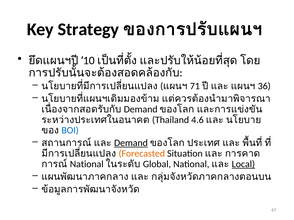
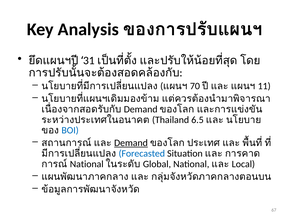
Strategy: Strategy -> Analysis (88, 29)
10: 10 -> 31 (89, 61)
71: 71 -> 70 (195, 86)
36: 36 -> 11 (264, 86)
4.6: 4.6 -> 6.5 (197, 120)
Forecasted colour: orange -> blue (142, 154)
Local underline: present -> none (243, 164)
